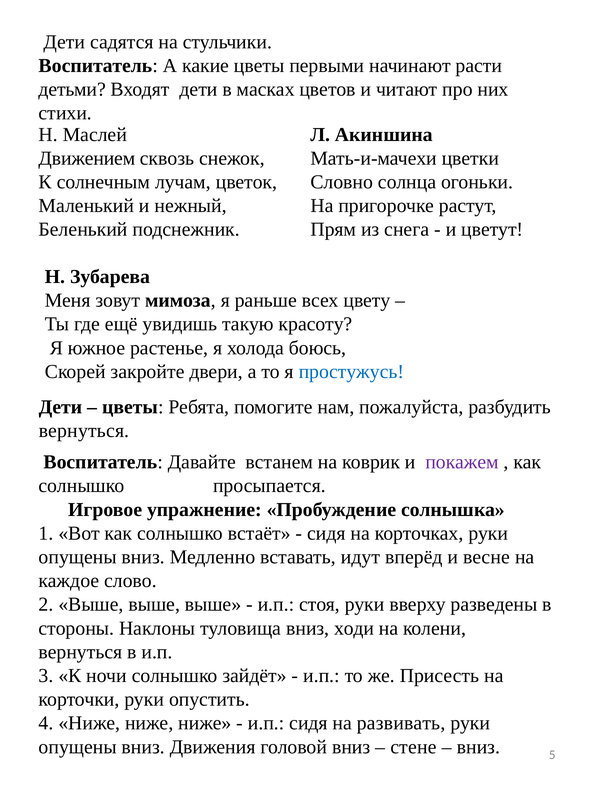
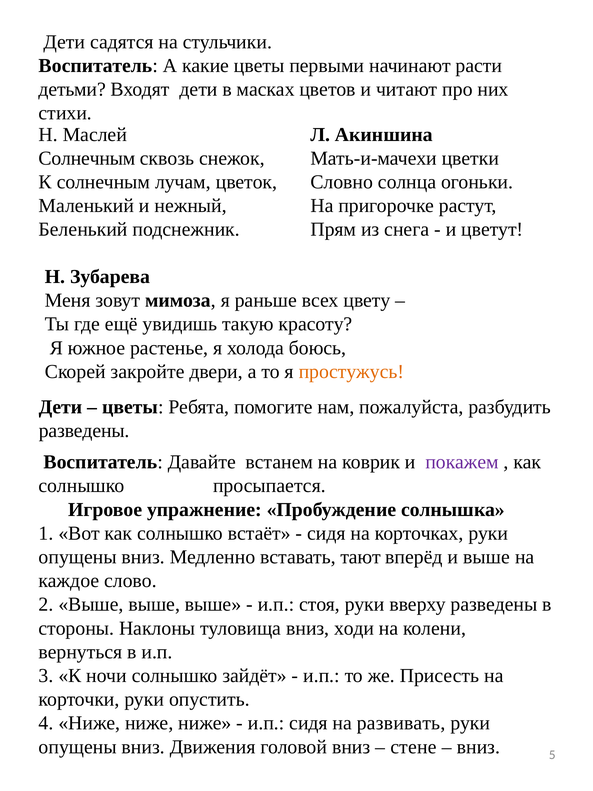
Движением: Движением -> Солнечным (87, 158)
простужусь colour: blue -> orange (351, 371)
вернуться: вернуться -> разведены (84, 430)
идут: идут -> тают (361, 557)
и весне: весне -> выше (487, 557)
